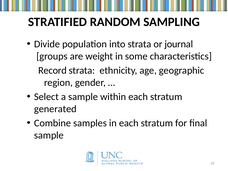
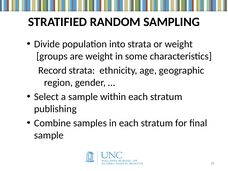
or journal: journal -> weight (179, 44)
generated: generated -> publishing (55, 109)
